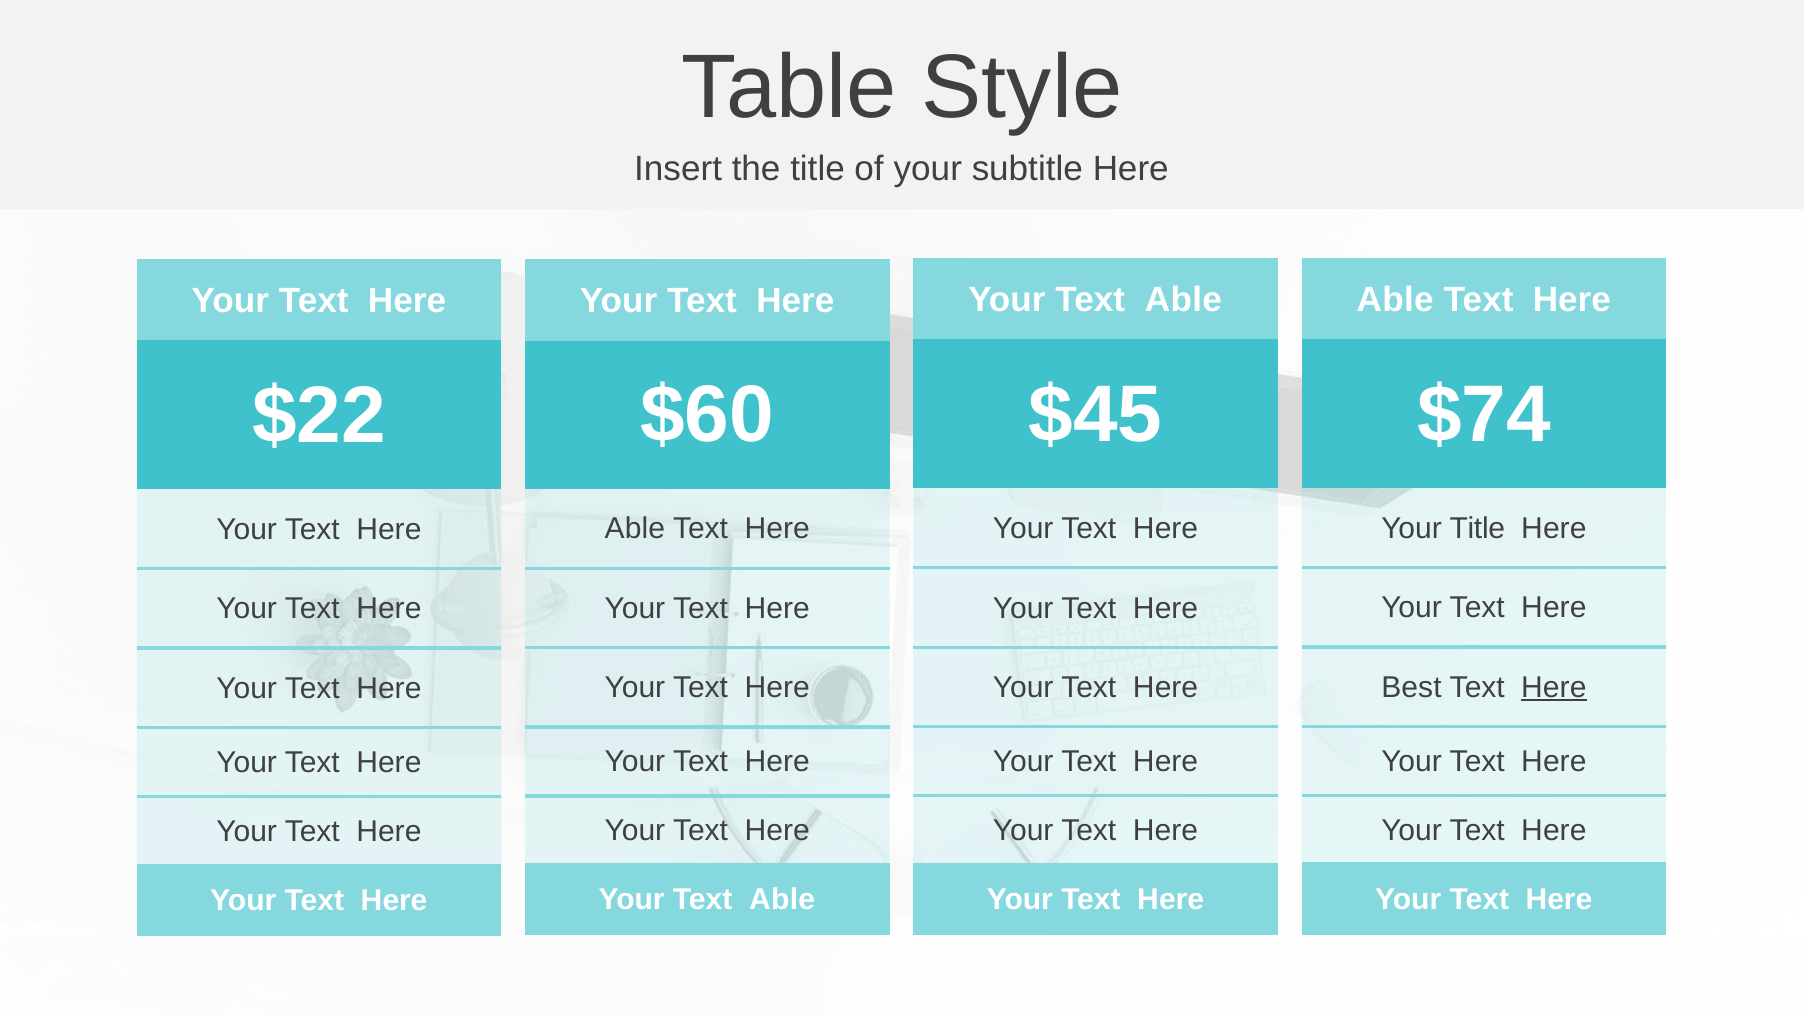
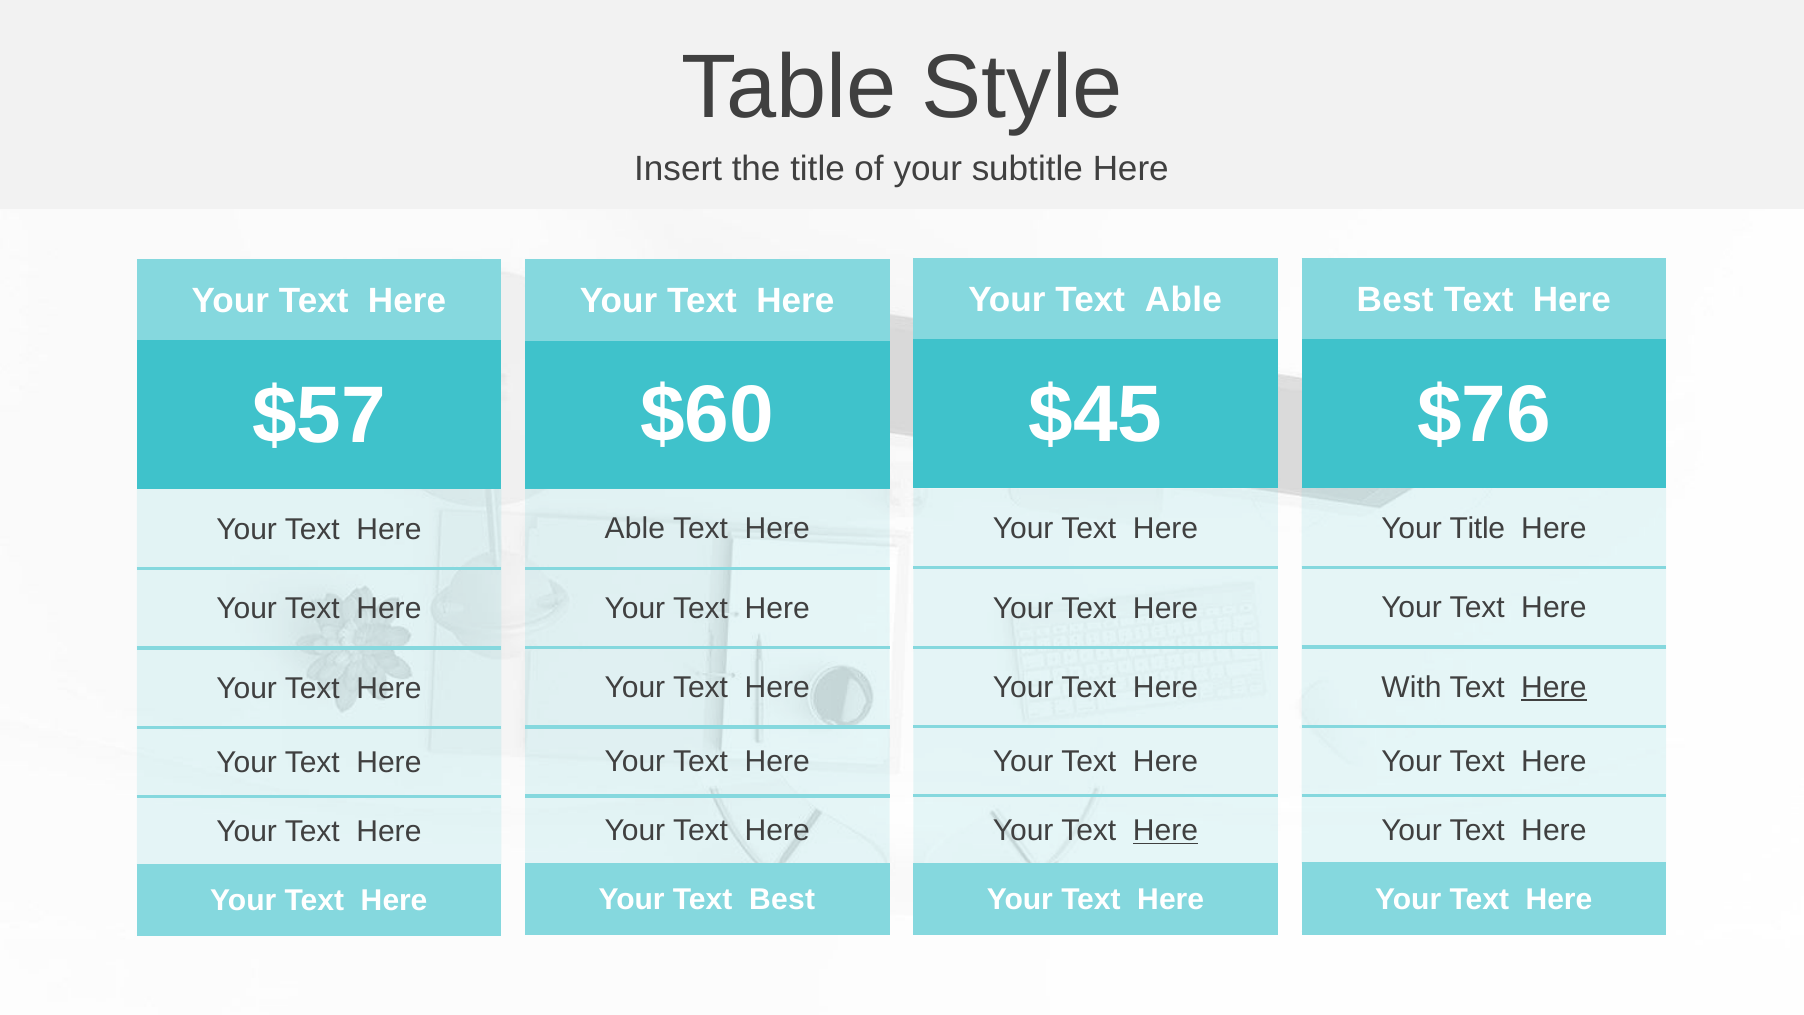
Able: Able -> Best (1395, 300)
$74: $74 -> $76 (1484, 415)
$22: $22 -> $57 (319, 416)
Best: Best -> With (1411, 687)
Here underline: none -> present (1165, 830)
Able: Able -> Best (782, 900)
